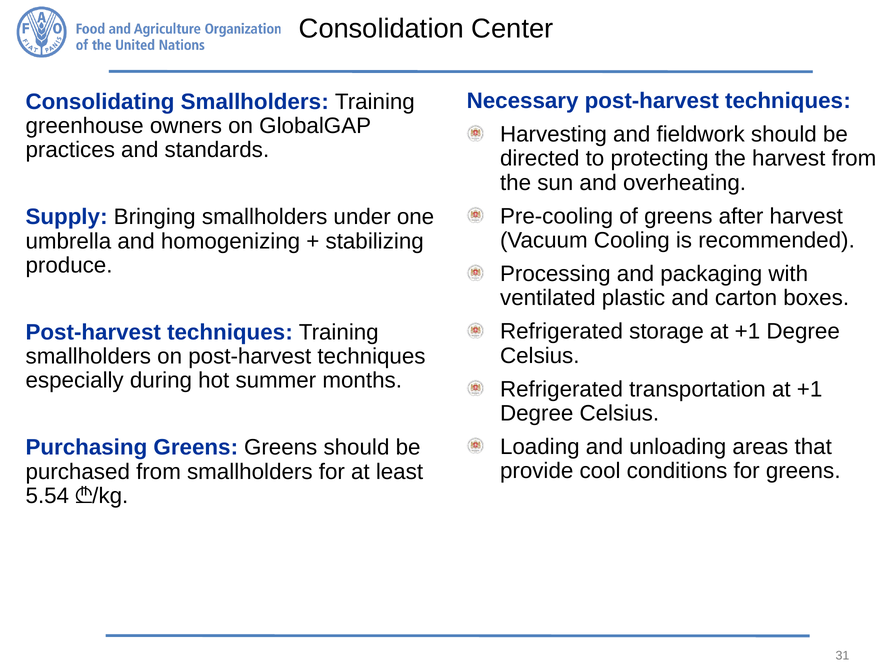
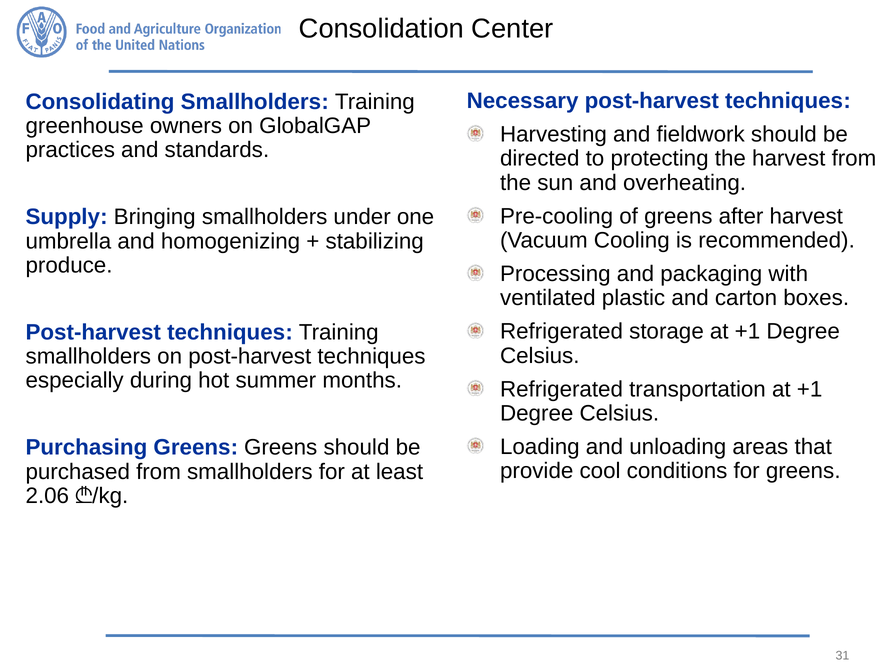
5.54: 5.54 -> 2.06 (47, 496)
